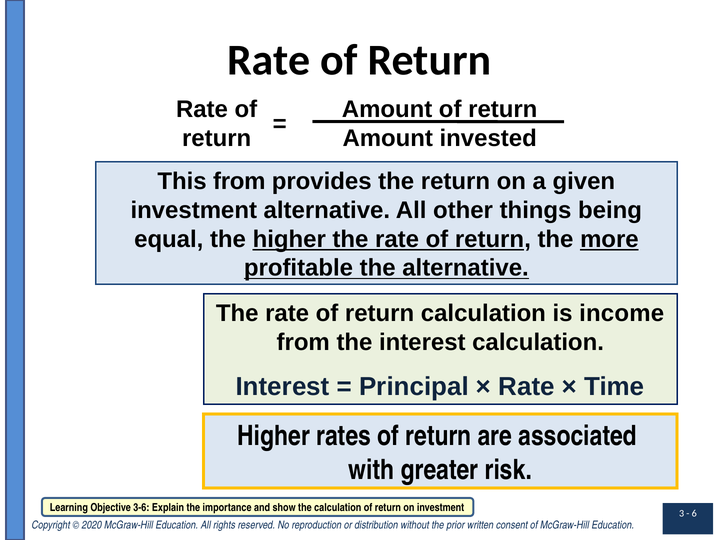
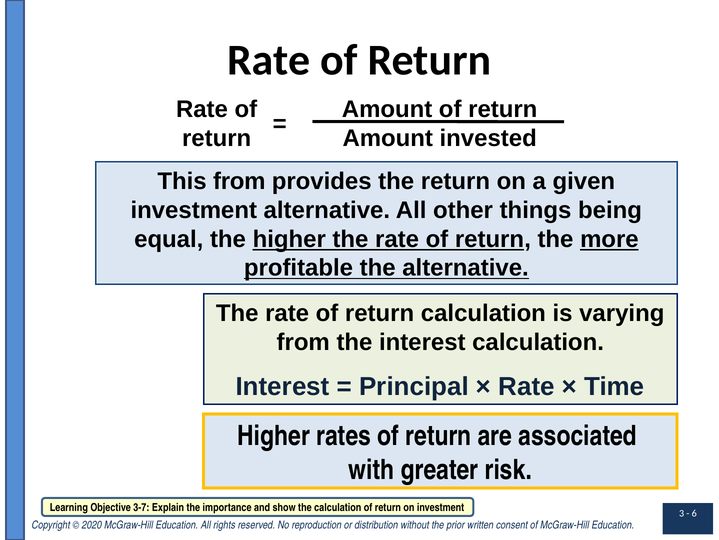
income: income -> varying (622, 313)
3-6: 3-6 -> 3-7 (141, 507)
